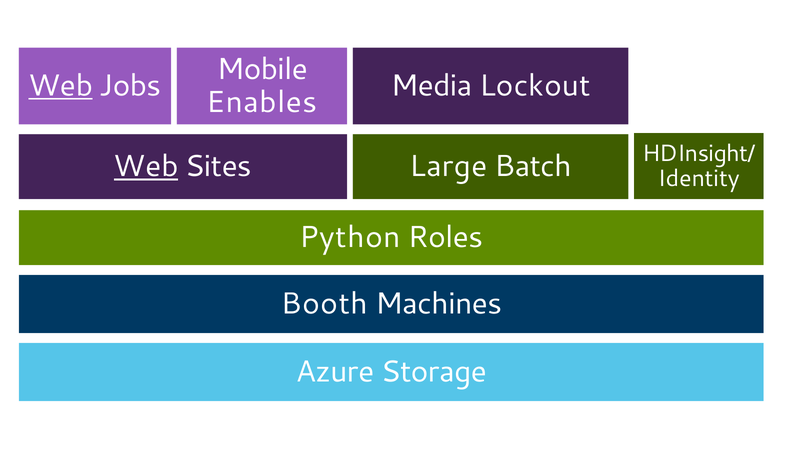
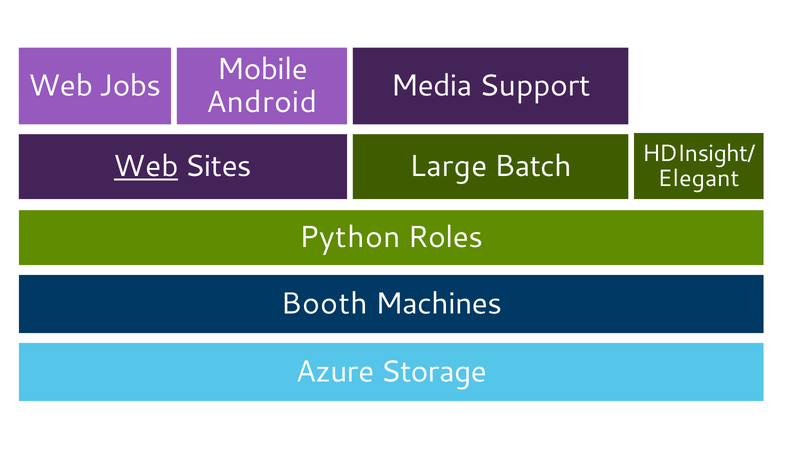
Web underline: present -> none (61, 86)
Lockout: Lockout -> Support (535, 86)
Enables: Enables -> Android (262, 102)
Identity: Identity -> Elegant (699, 179)
